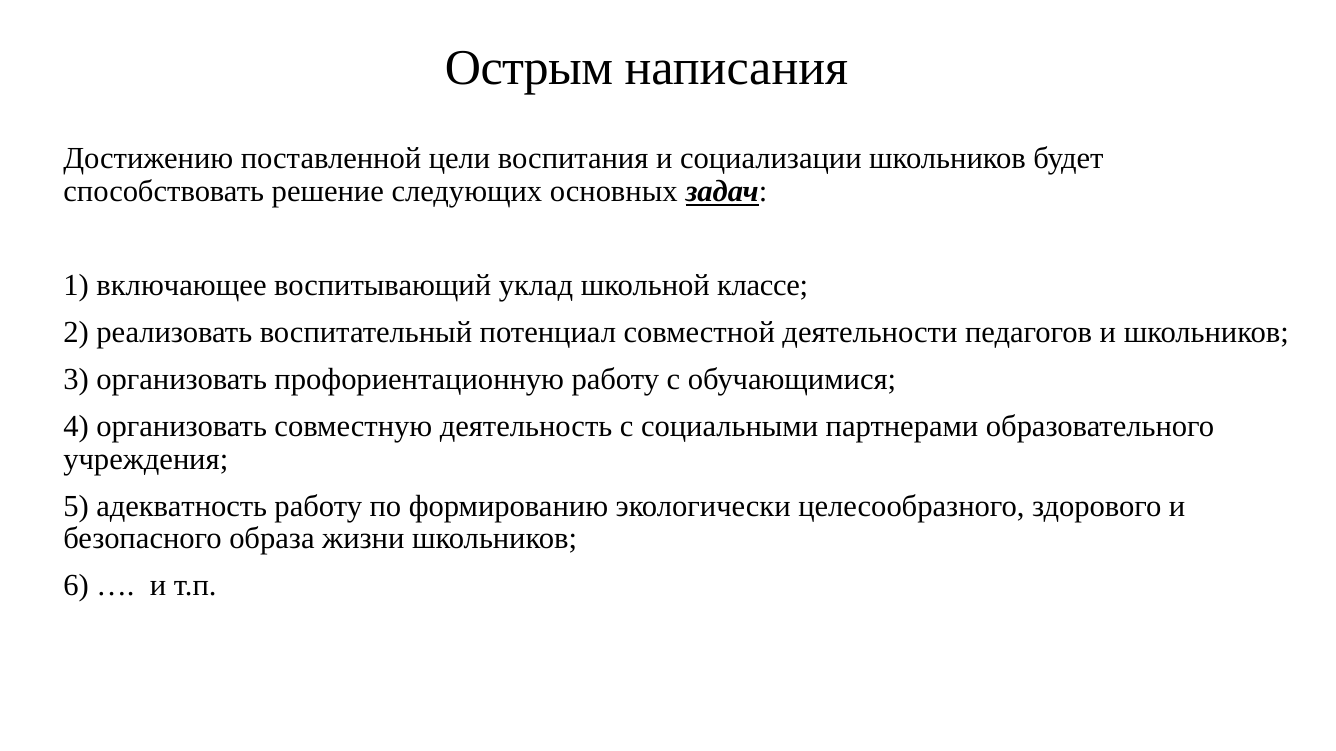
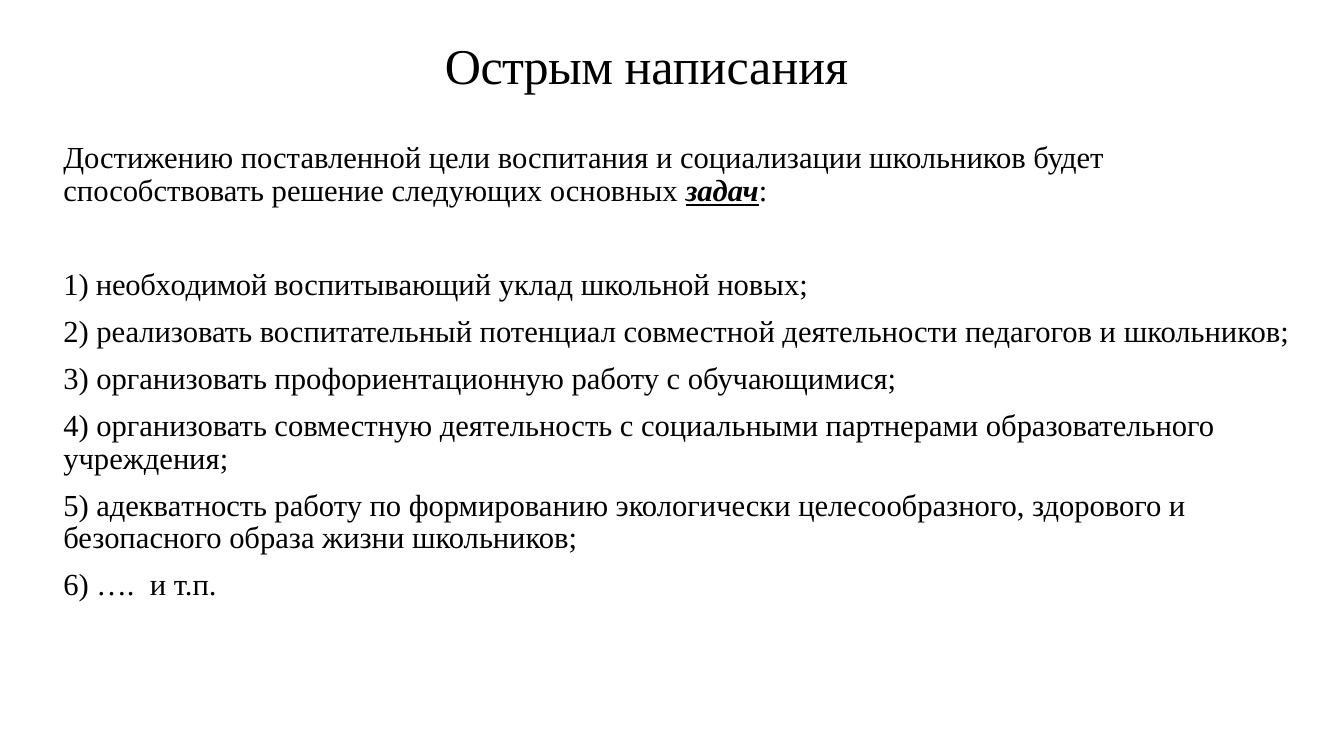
включающее: включающее -> необходимой (182, 285)
классе: классе -> новых (763, 285)
